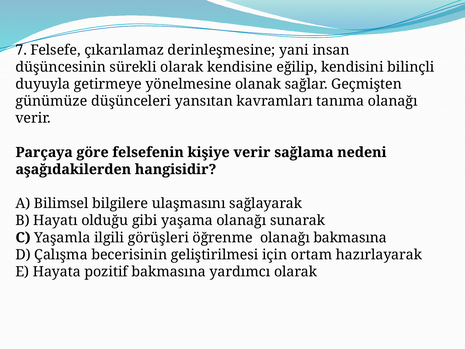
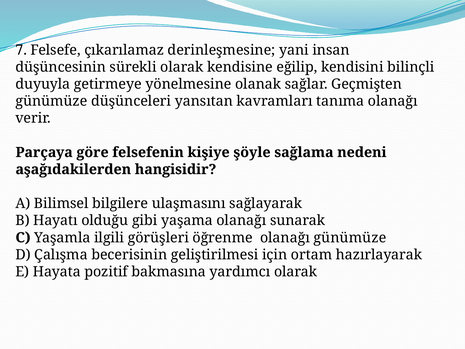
kişiye verir: verir -> şöyle (252, 152)
olanağı bakmasına: bakmasına -> günümüze (350, 237)
